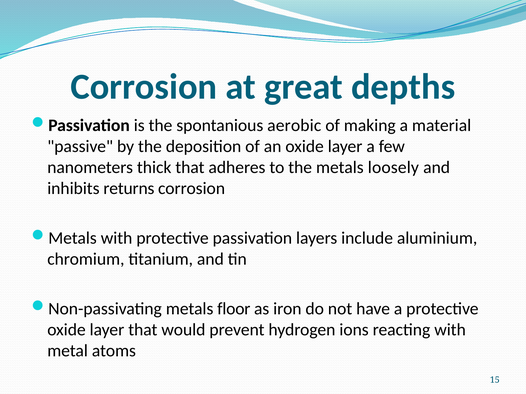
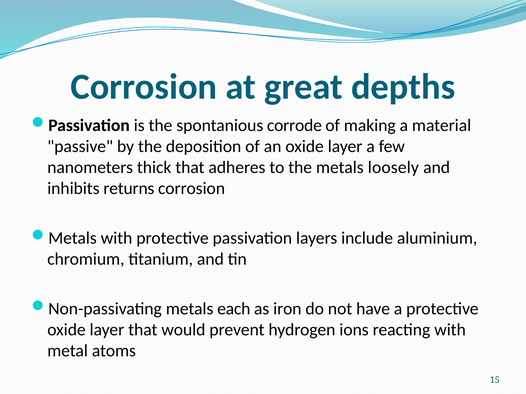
aerobic: aerobic -> corrode (294, 126)
floor: floor -> each (234, 309)
